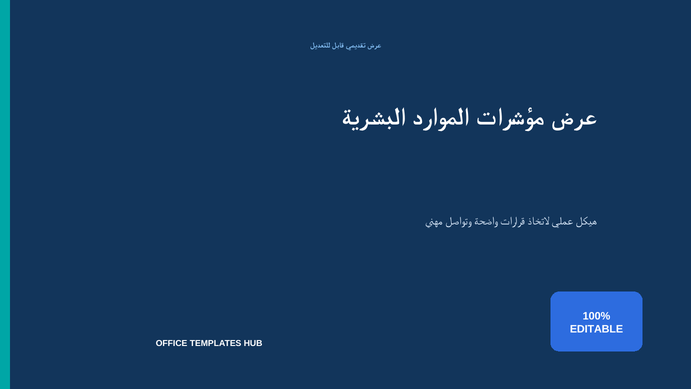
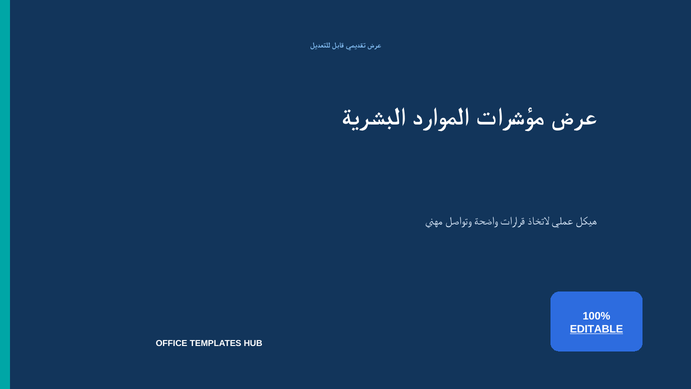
EDITABLE underline: none -> present (597, 329)
